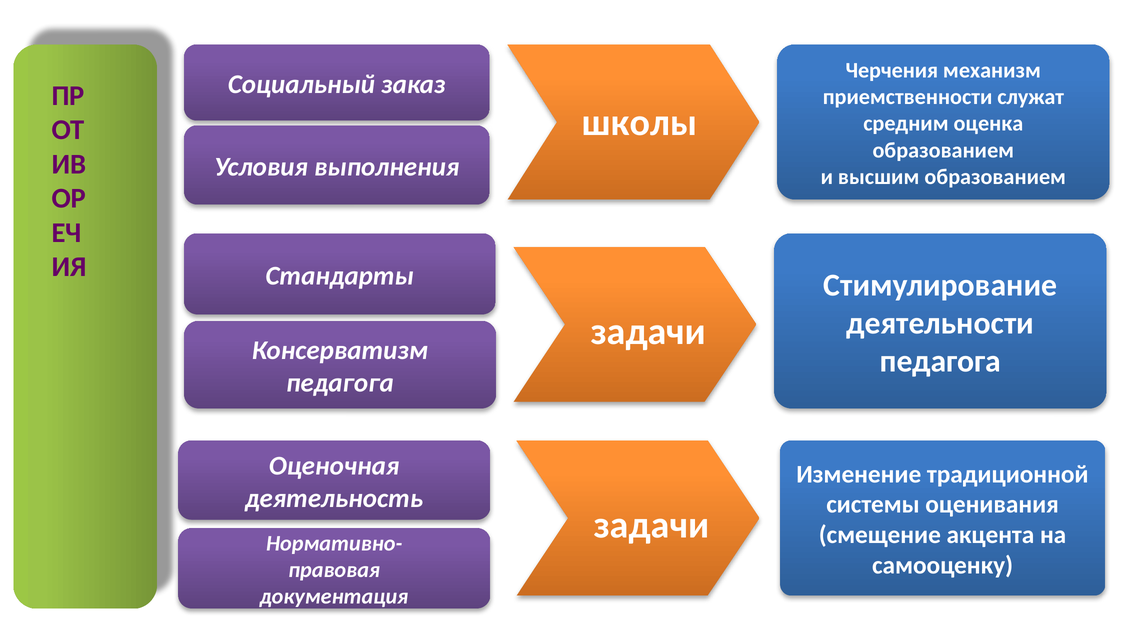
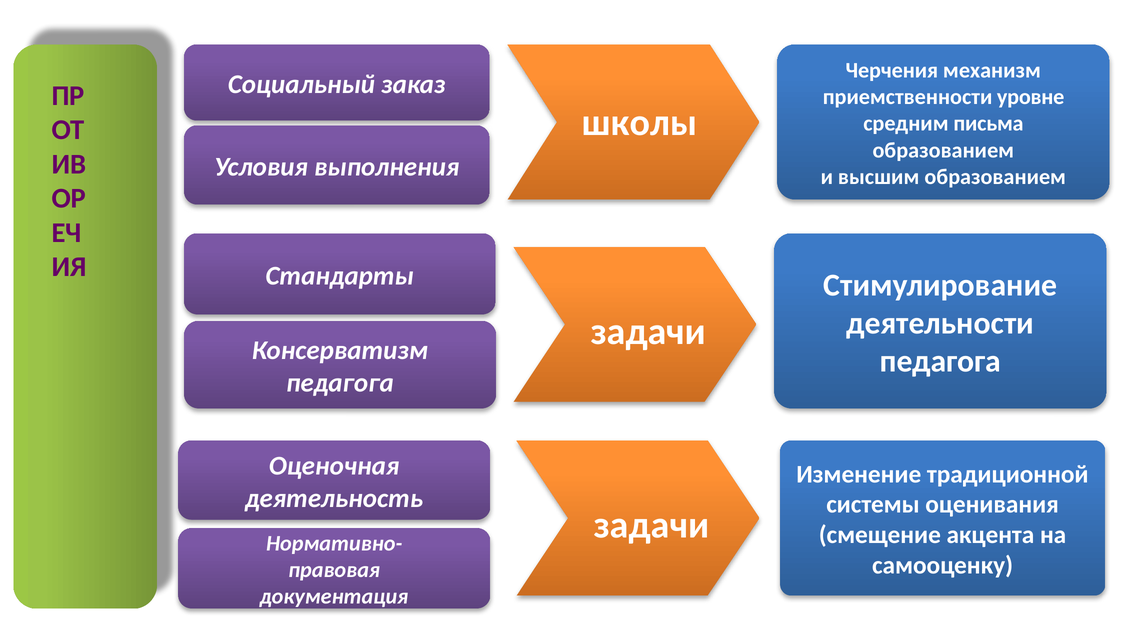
служат: служат -> уровне (1031, 97)
оценка: оценка -> письма (989, 124)
